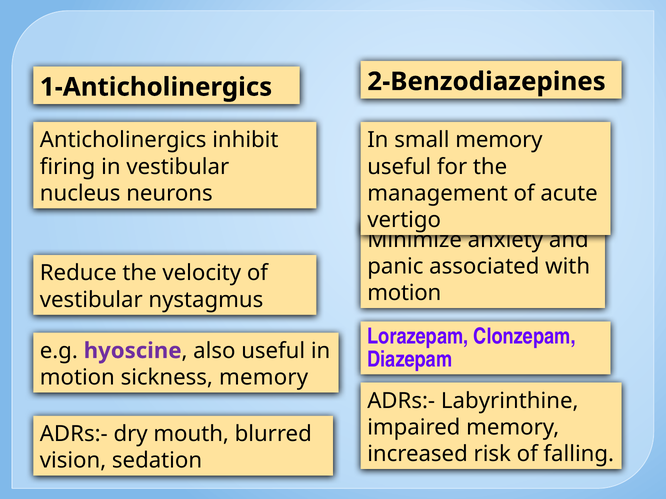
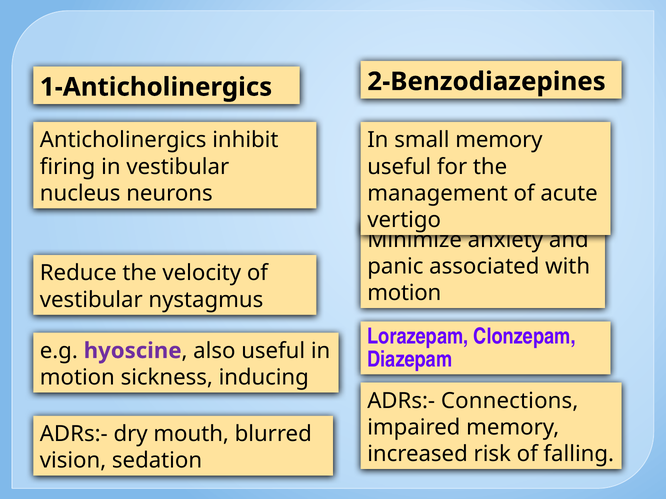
sickness memory: memory -> inducing (264, 378)
Labyrinthine: Labyrinthine -> Connections (510, 401)
